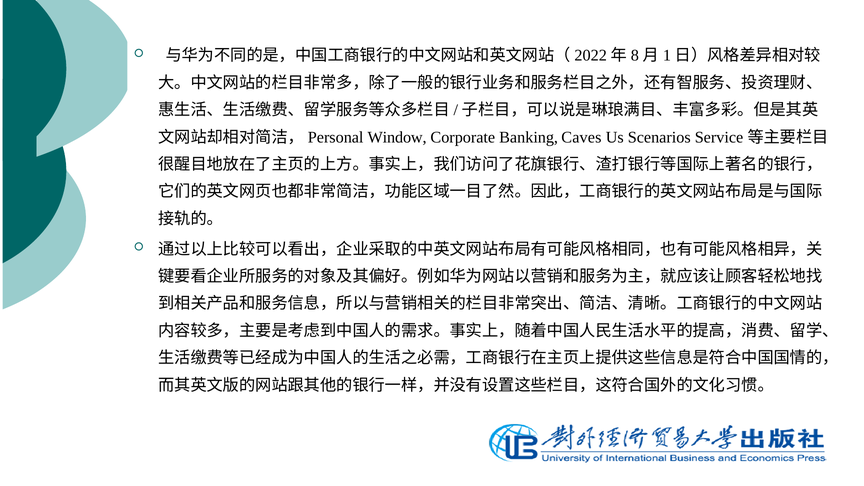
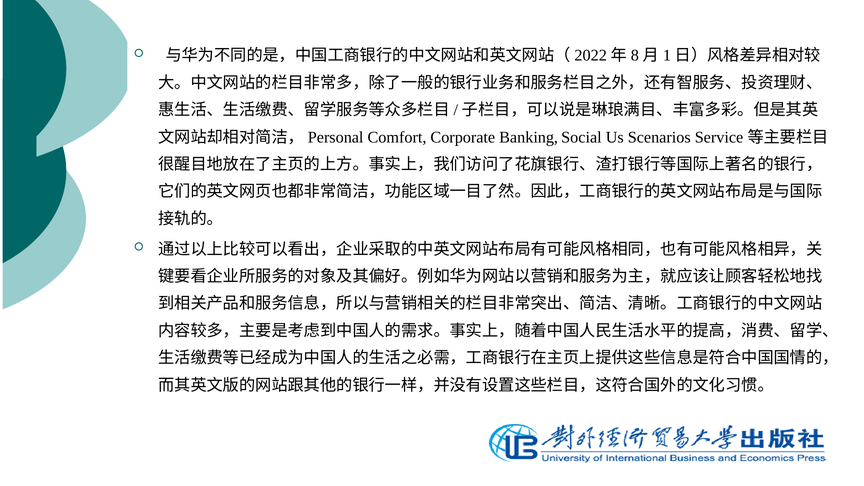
Window: Window -> Comfort (397, 137)
Caves: Caves -> Social (581, 137)
